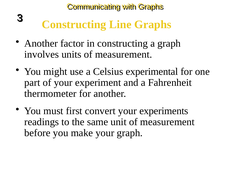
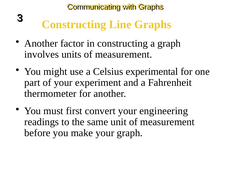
experiments: experiments -> engineering (164, 111)
